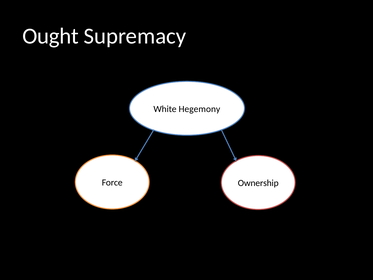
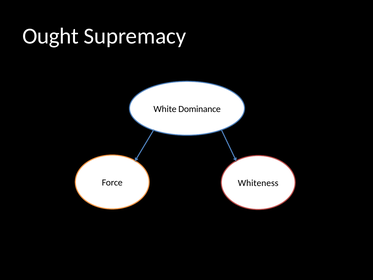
Hegemony: Hegemony -> Dominance (200, 109)
Ownership: Ownership -> Whiteness (258, 183)
